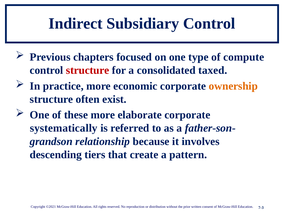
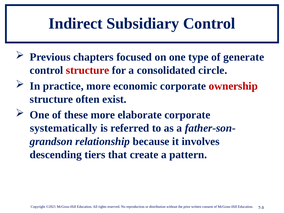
compute: compute -> generate (244, 57)
taxed: taxed -> circle (213, 70)
ownership colour: orange -> red (233, 86)
